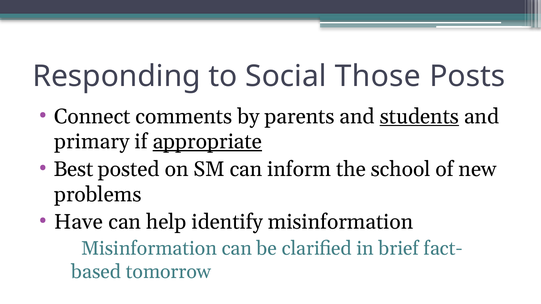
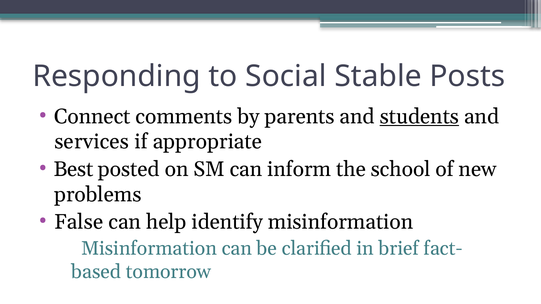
Those: Those -> Stable (378, 76)
primary: primary -> services (92, 142)
appropriate underline: present -> none (207, 142)
Have: Have -> False (79, 222)
